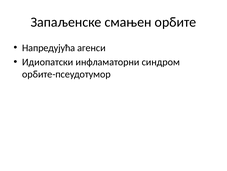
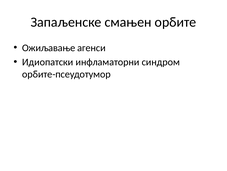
Напредујућа: Напредујућа -> Ожиљавање (49, 48)
